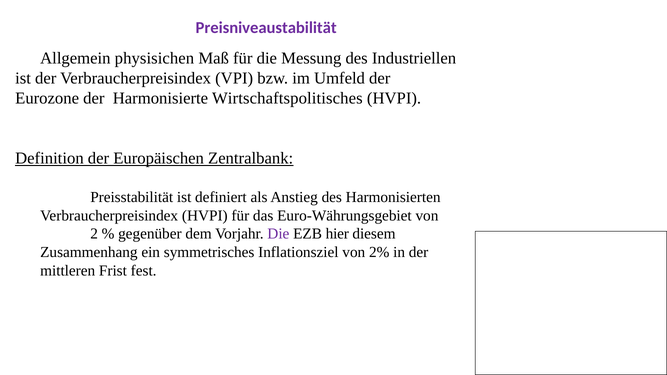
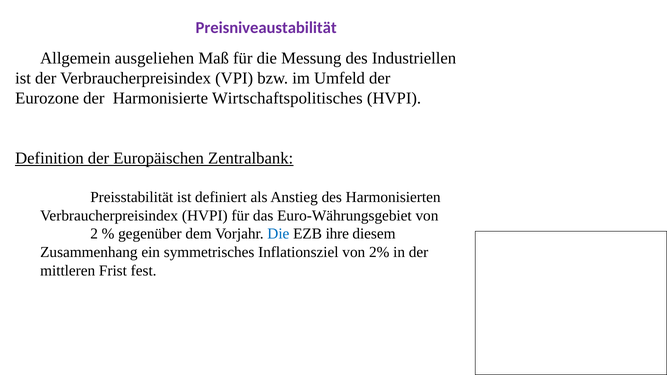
physisichen: physisichen -> ausgeliehen (154, 58)
Die colour: purple -> blue (278, 234)
hier: hier -> ihre (337, 234)
